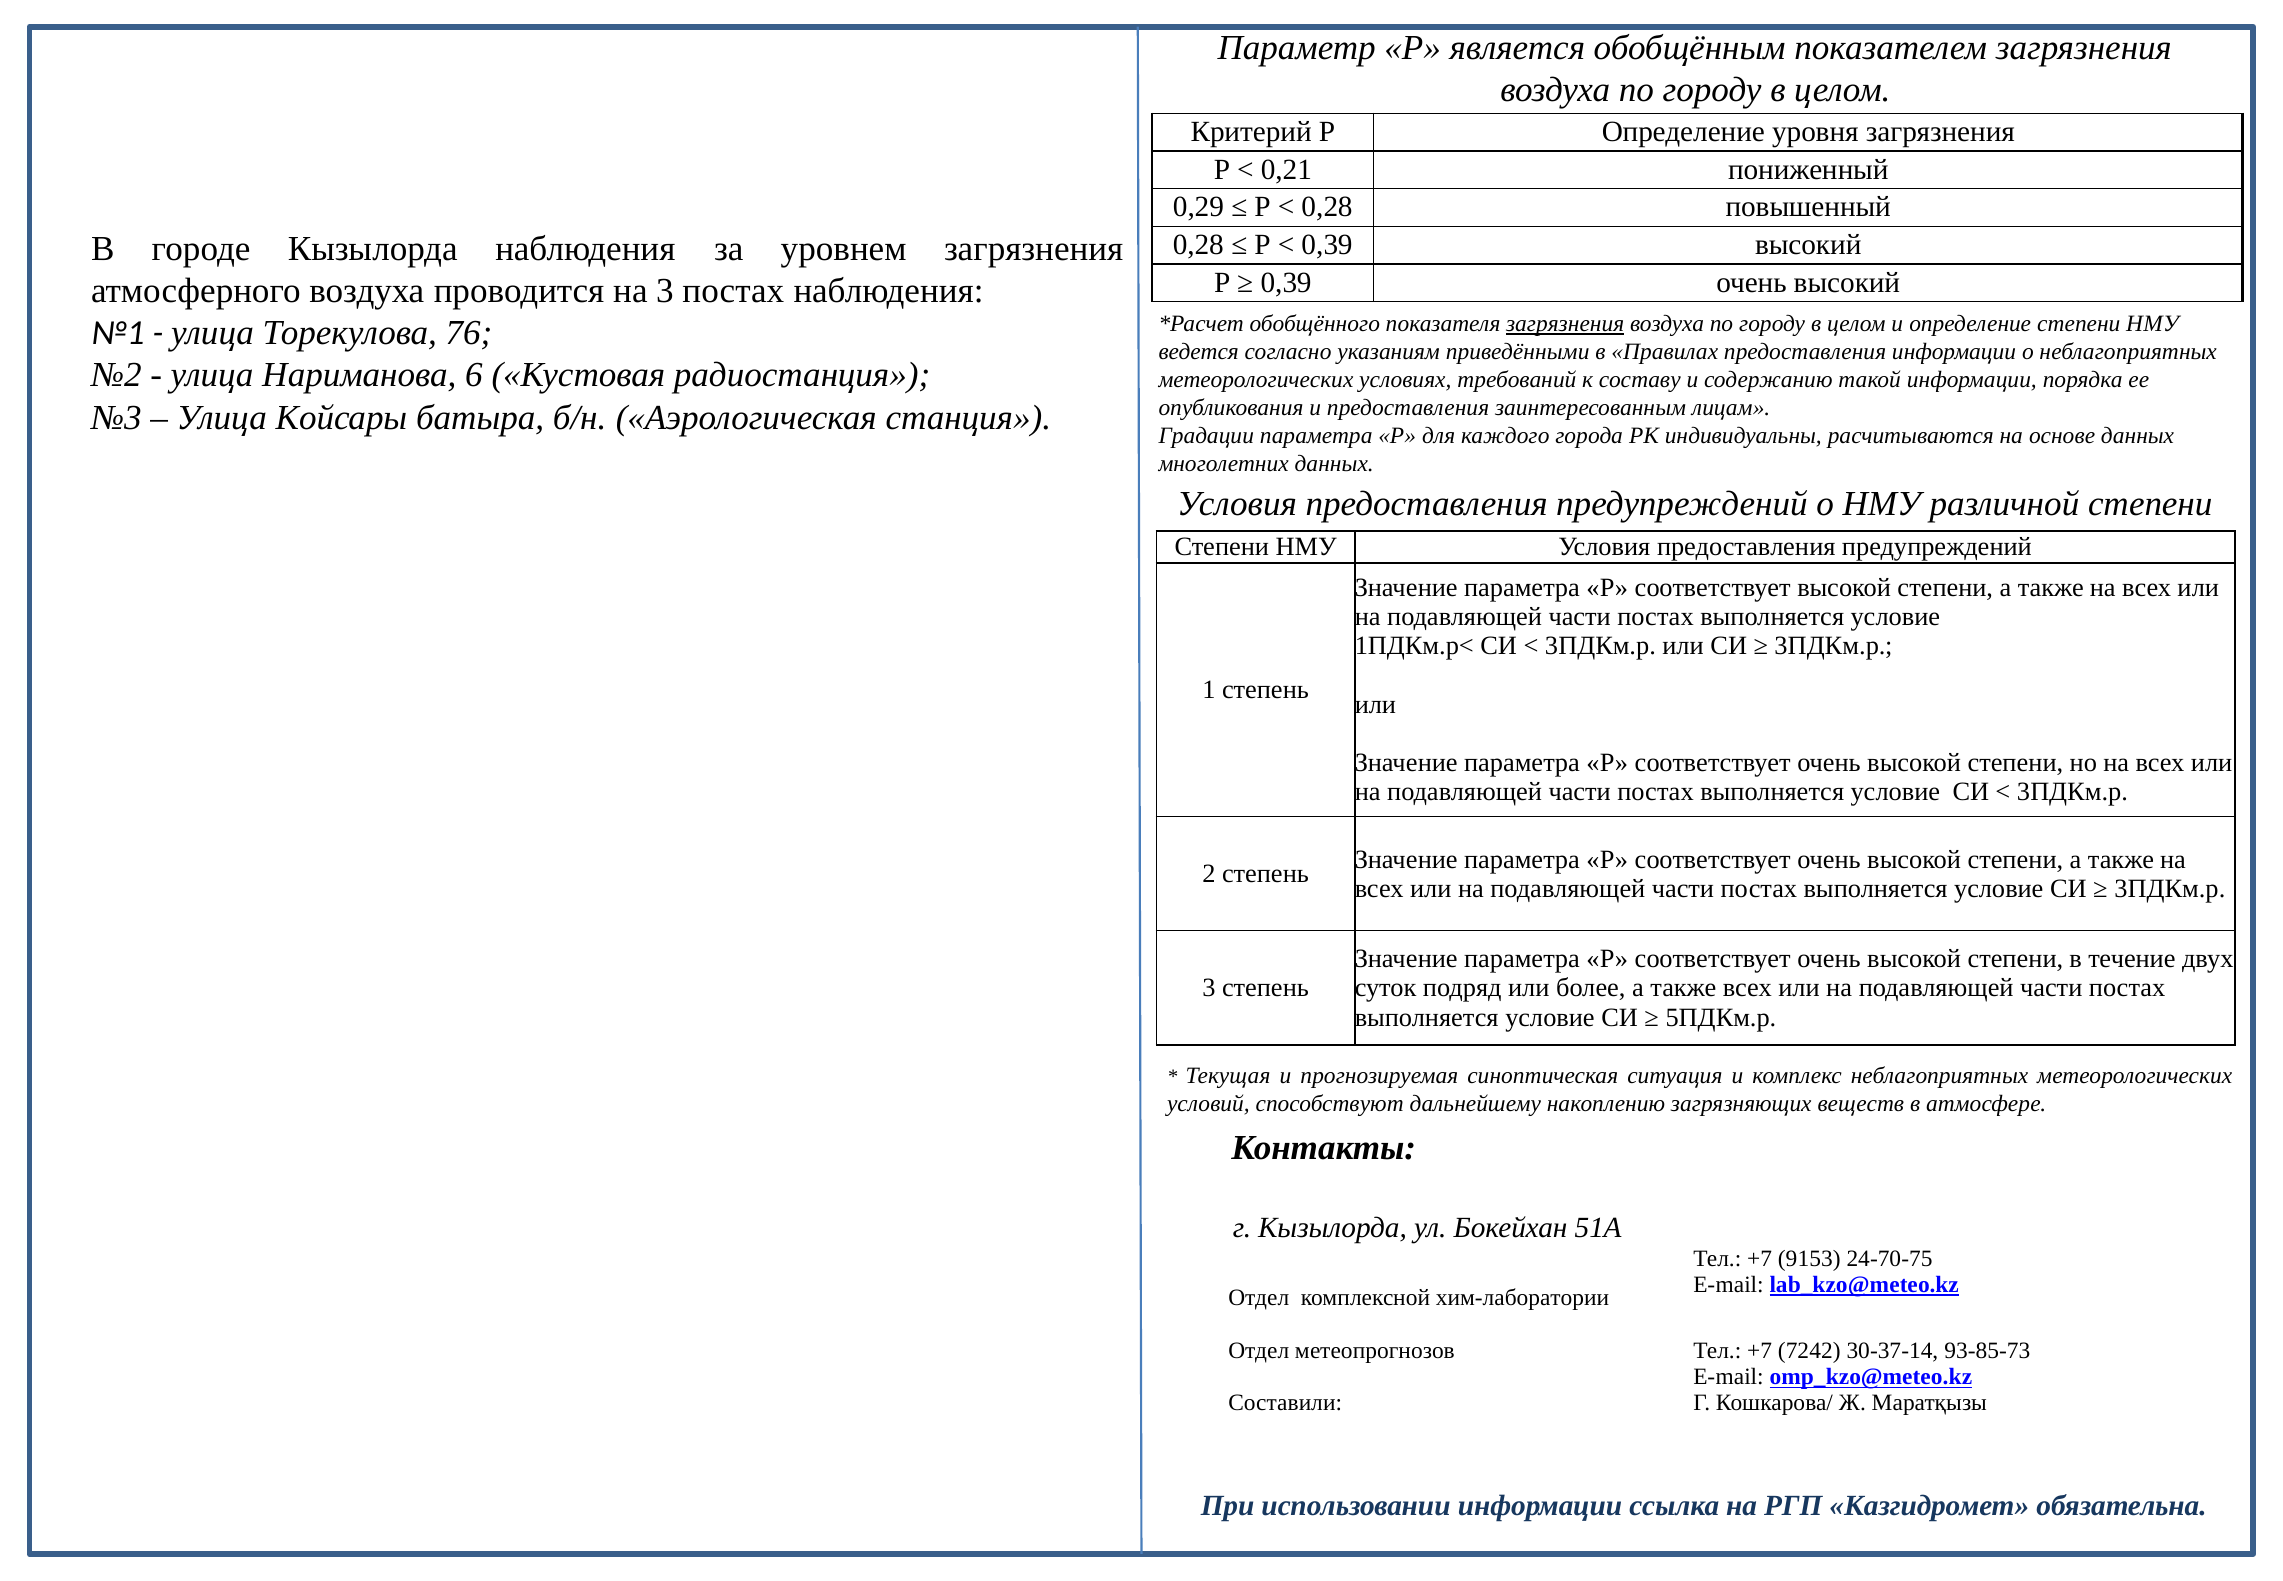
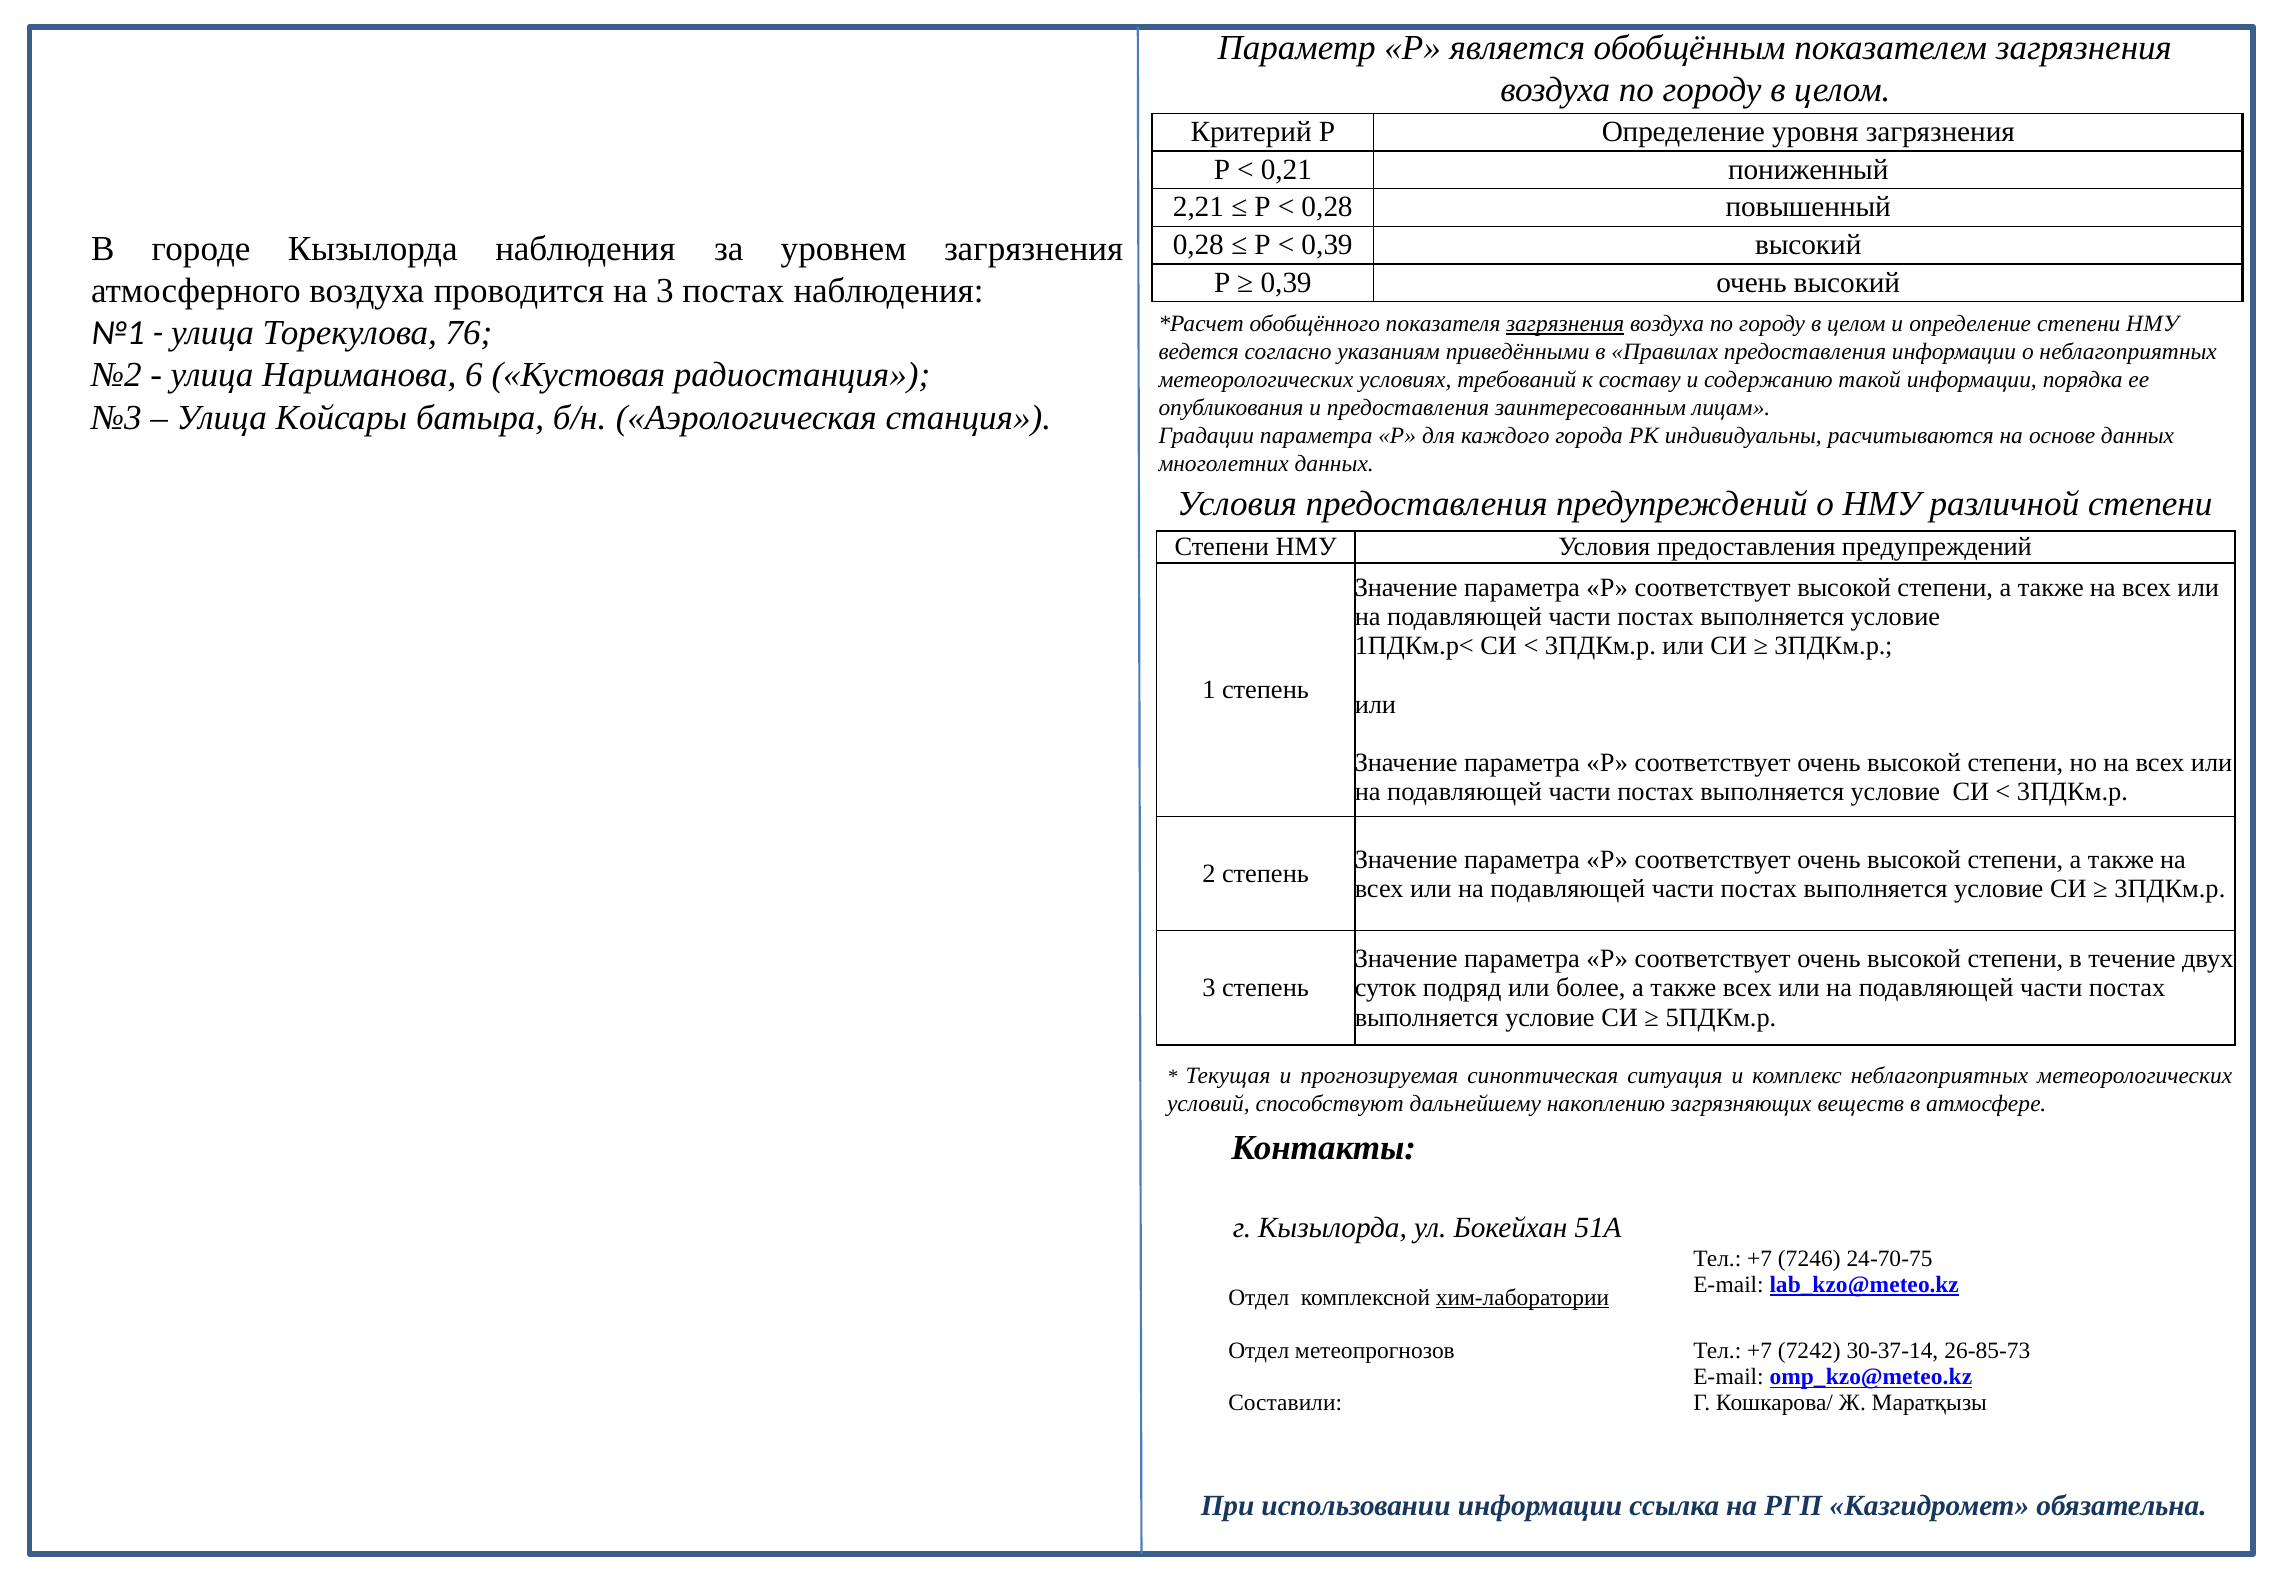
0,29: 0,29 -> 2,21 (1198, 207)
9153: 9153 -> 7246 (1809, 1258)
хим-лаборатории underline: none -> present (1522, 1297)
93-85-73: 93-85-73 -> 26-85-73 (1987, 1351)
